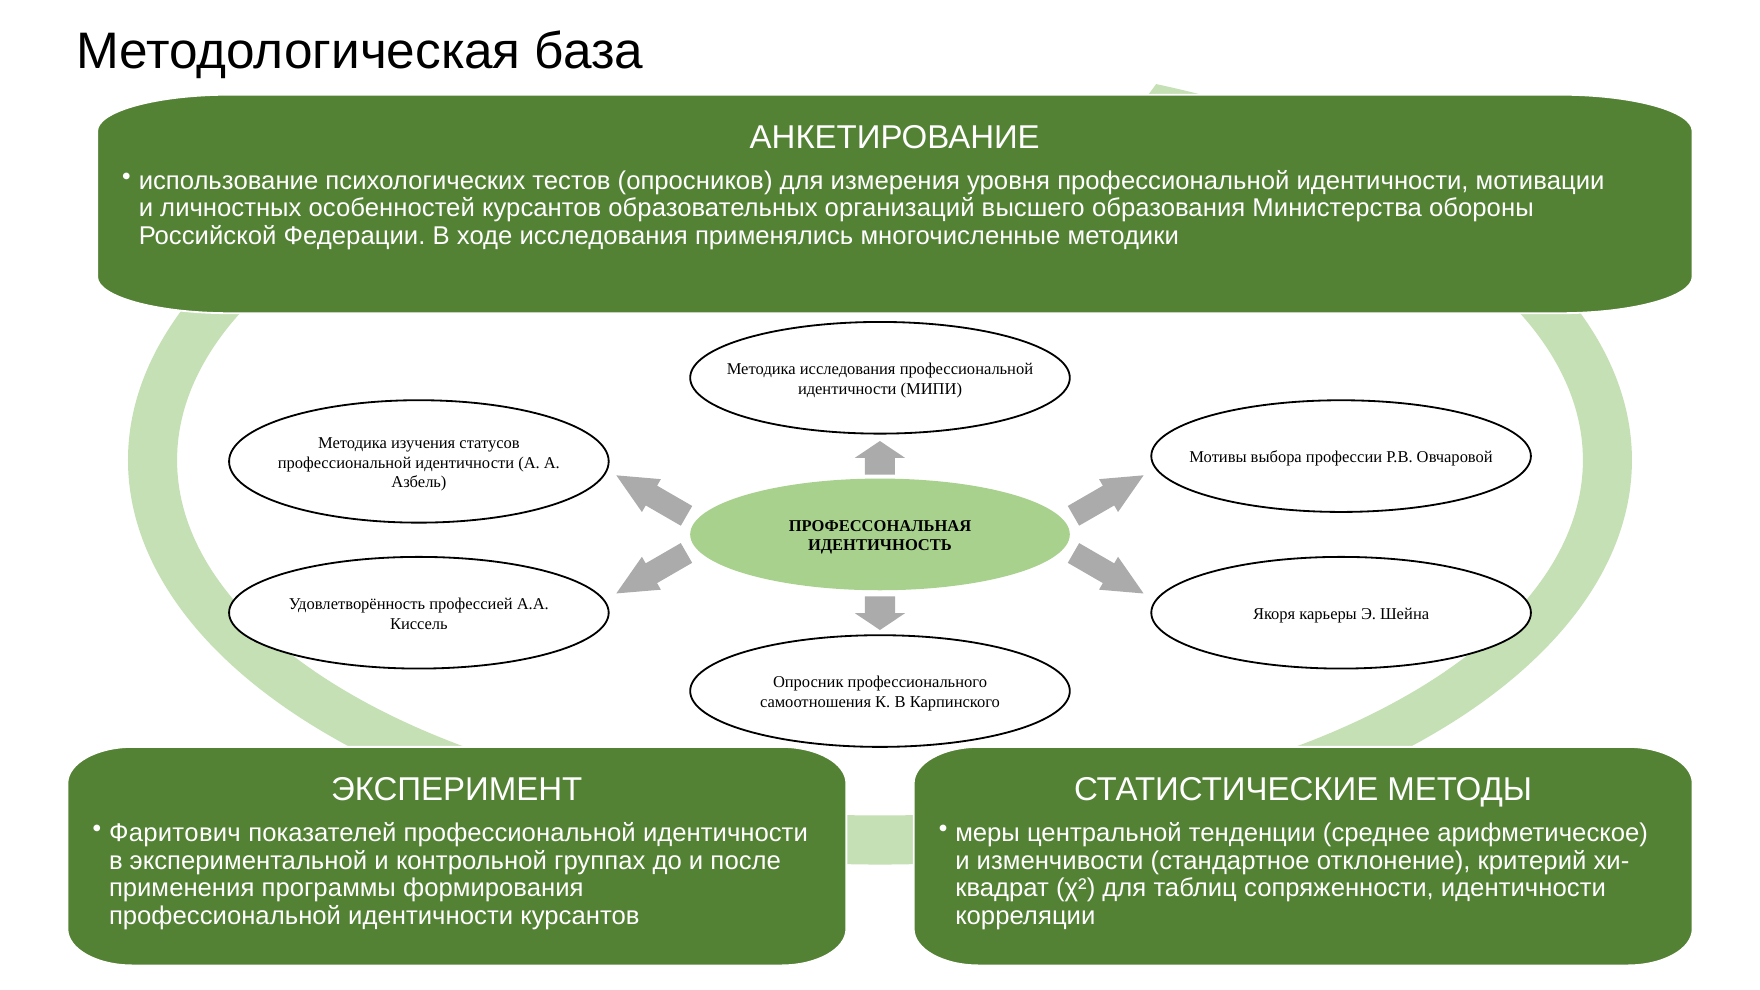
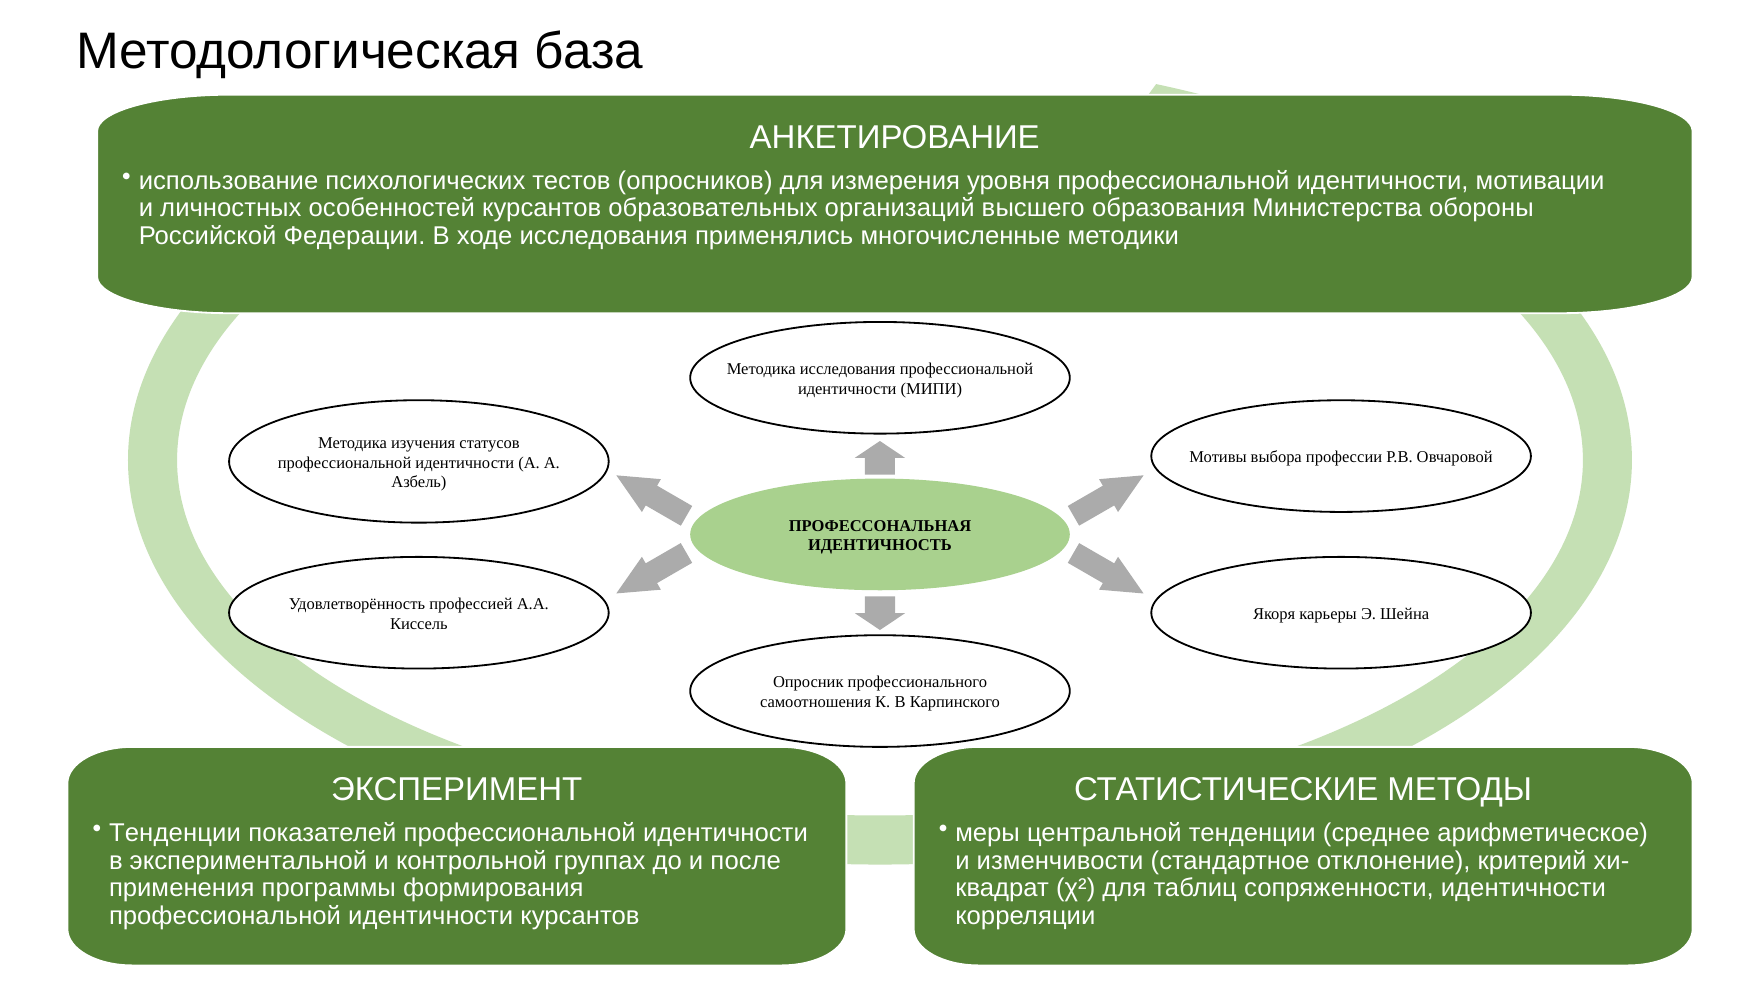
Фаритович: Фаритович -> Тенденции (175, 833)
